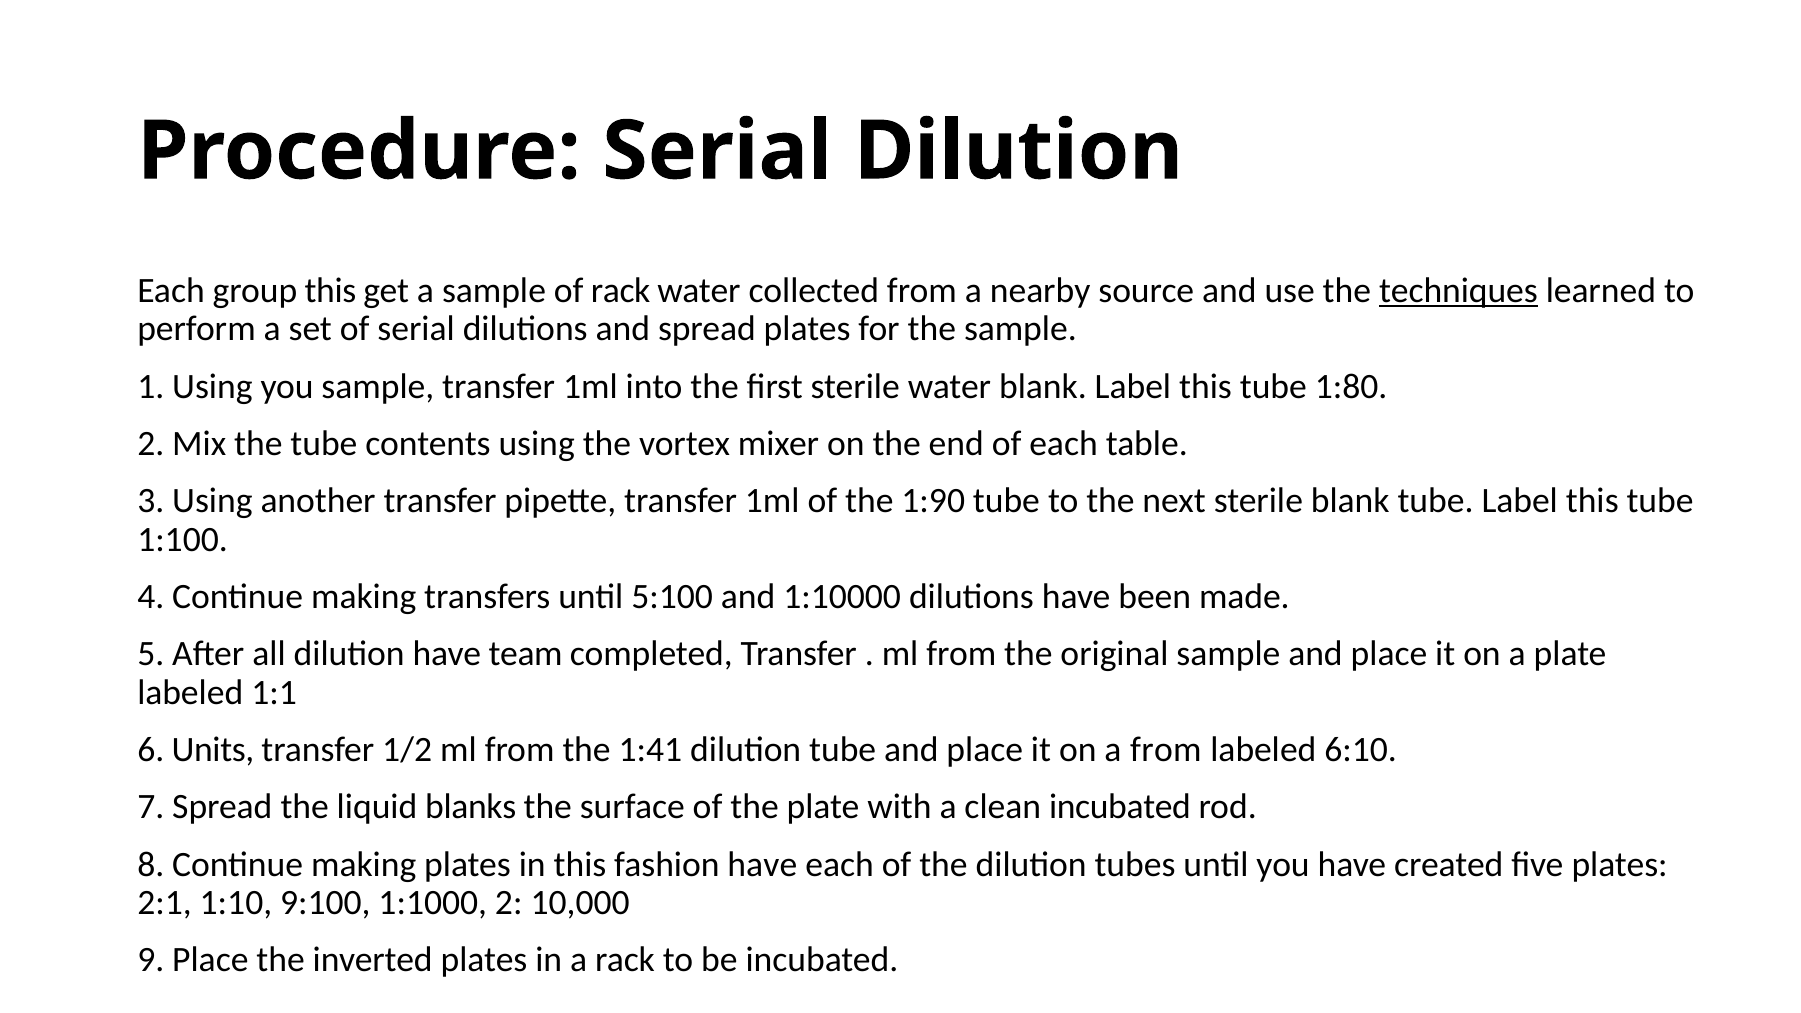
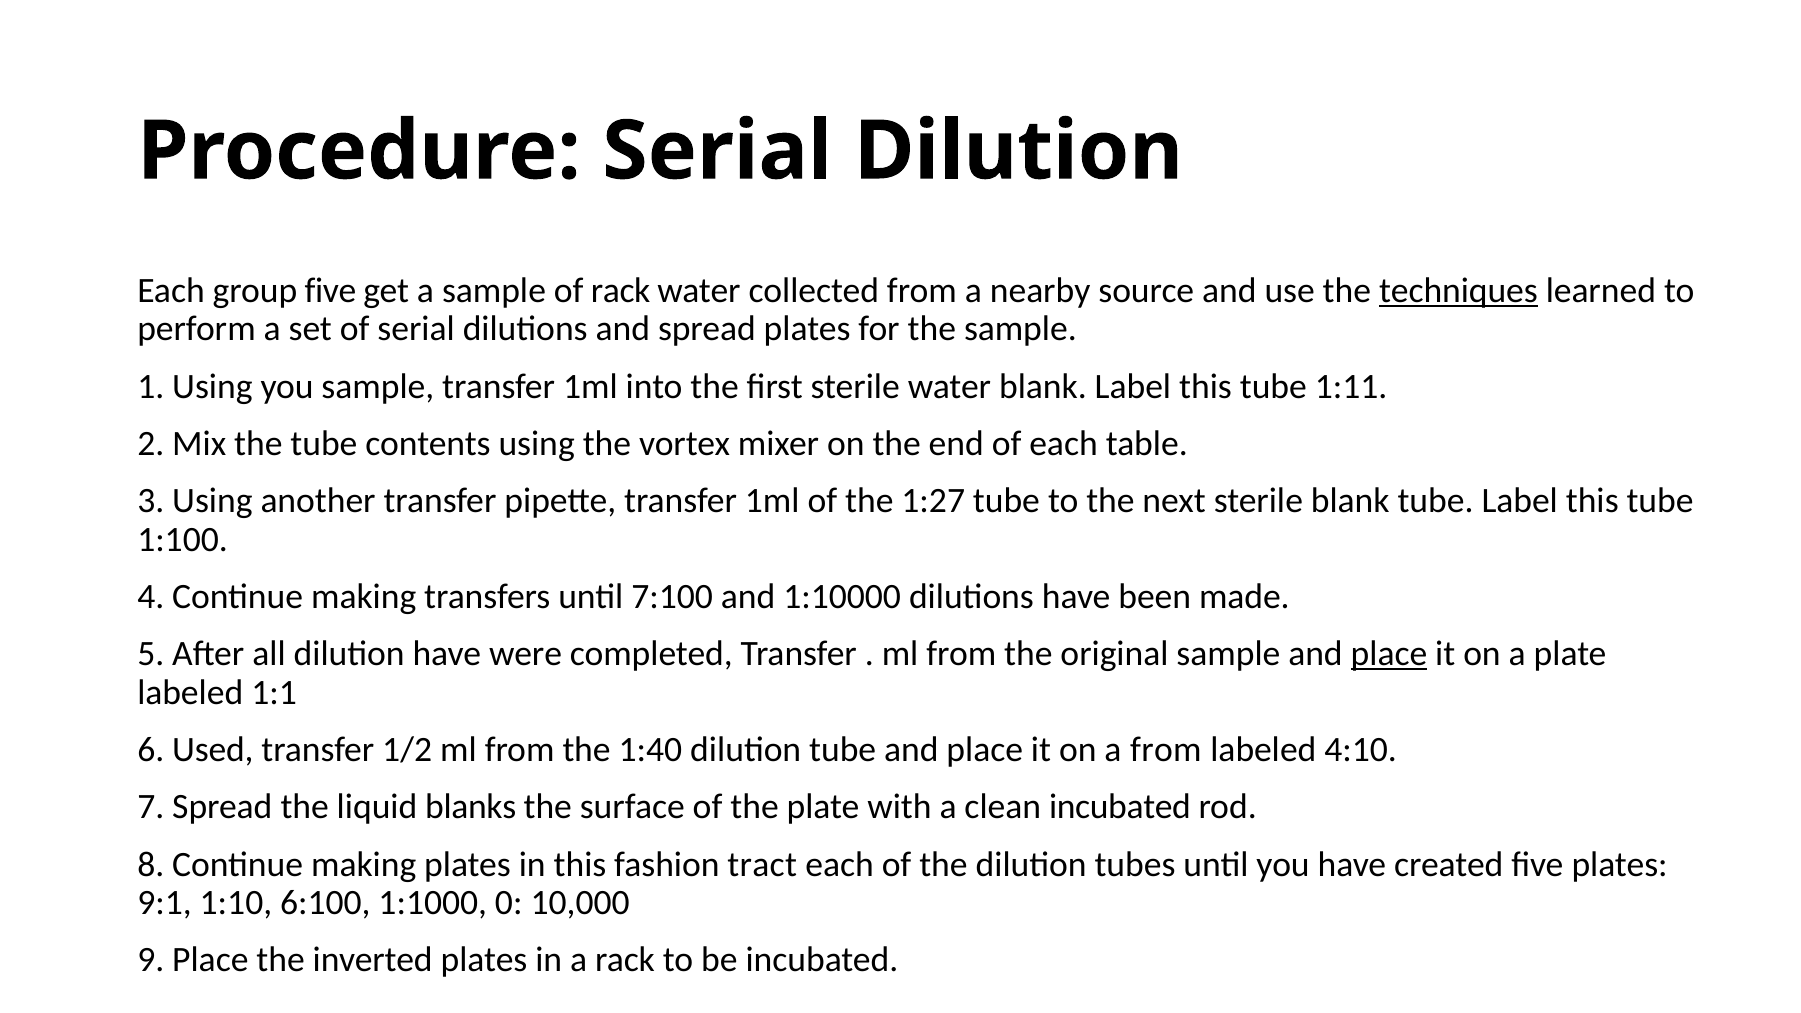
group this: this -> five (330, 291)
1:80: 1:80 -> 1:11 (1351, 386)
1:90: 1:90 -> 1:27 (933, 501)
5:100: 5:100 -> 7:100 (672, 597)
team: team -> were (526, 654)
place underline: none -> present (1389, 654)
Units: Units -> Used (213, 750)
1:41: 1:41 -> 1:40 (650, 750)
6:10: 6:10 -> 4:10 (1361, 750)
fashion have: have -> tract (762, 864)
2:1: 2:1 -> 9:1 (164, 903)
9:100: 9:100 -> 6:100 (325, 903)
1:1000 2: 2 -> 0 (509, 903)
